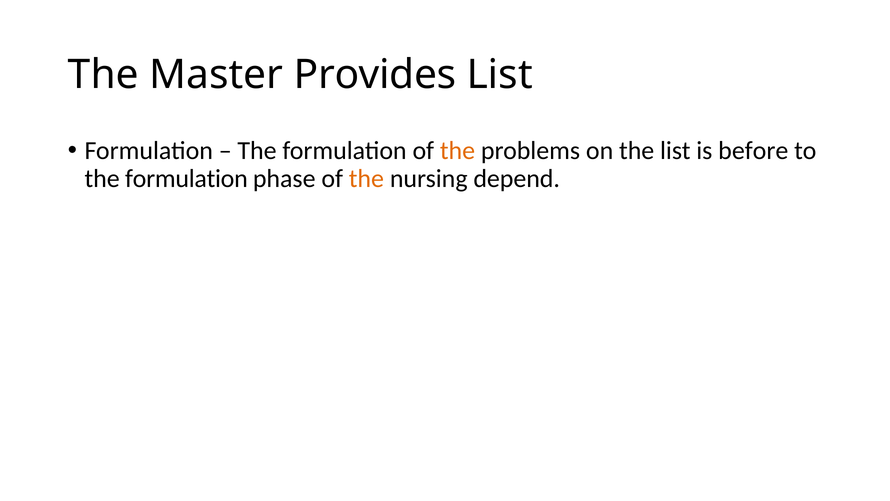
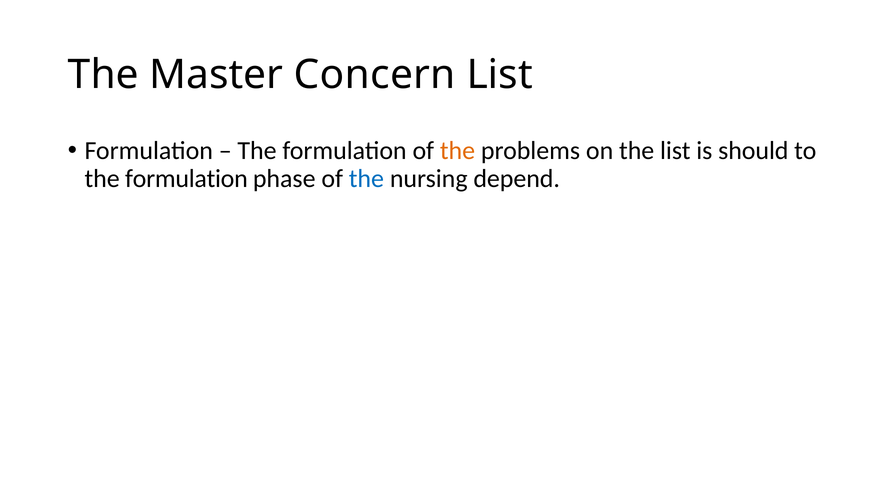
Provides: Provides -> Concern (375, 75)
before: before -> should (753, 150)
the colour: orange -> blue (366, 179)
